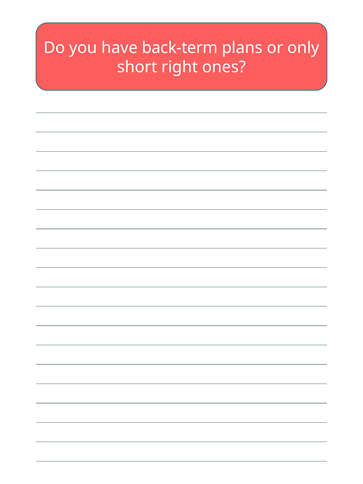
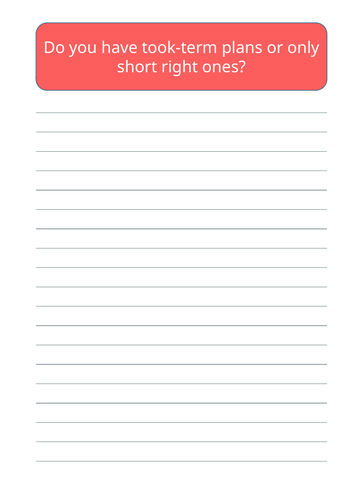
back-term: back-term -> took-term (180, 48)
